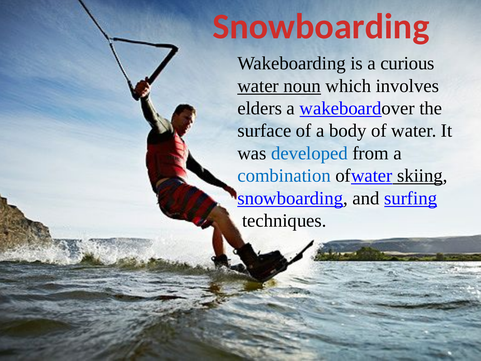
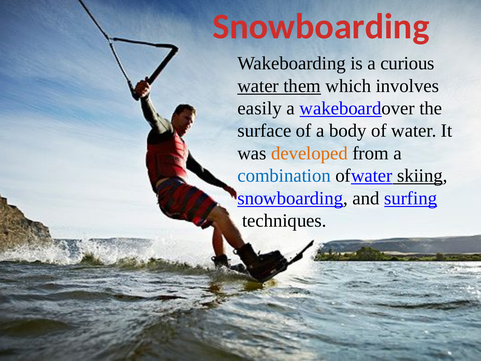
noun: noun -> them (302, 86)
elders: elders -> easily (260, 108)
developed colour: blue -> orange (309, 153)
